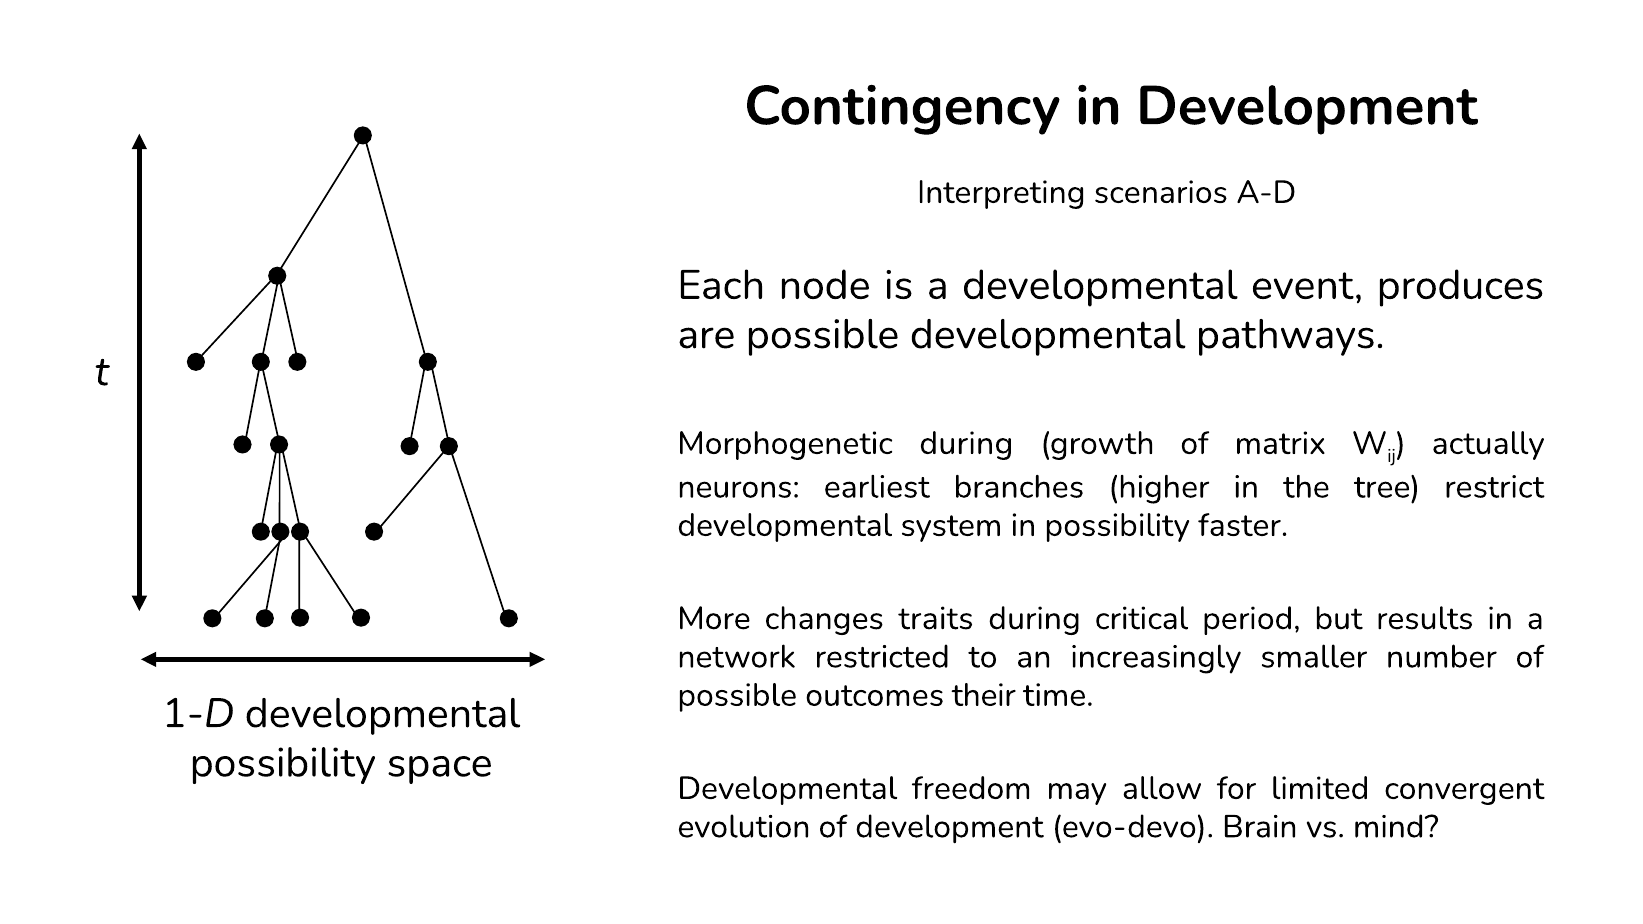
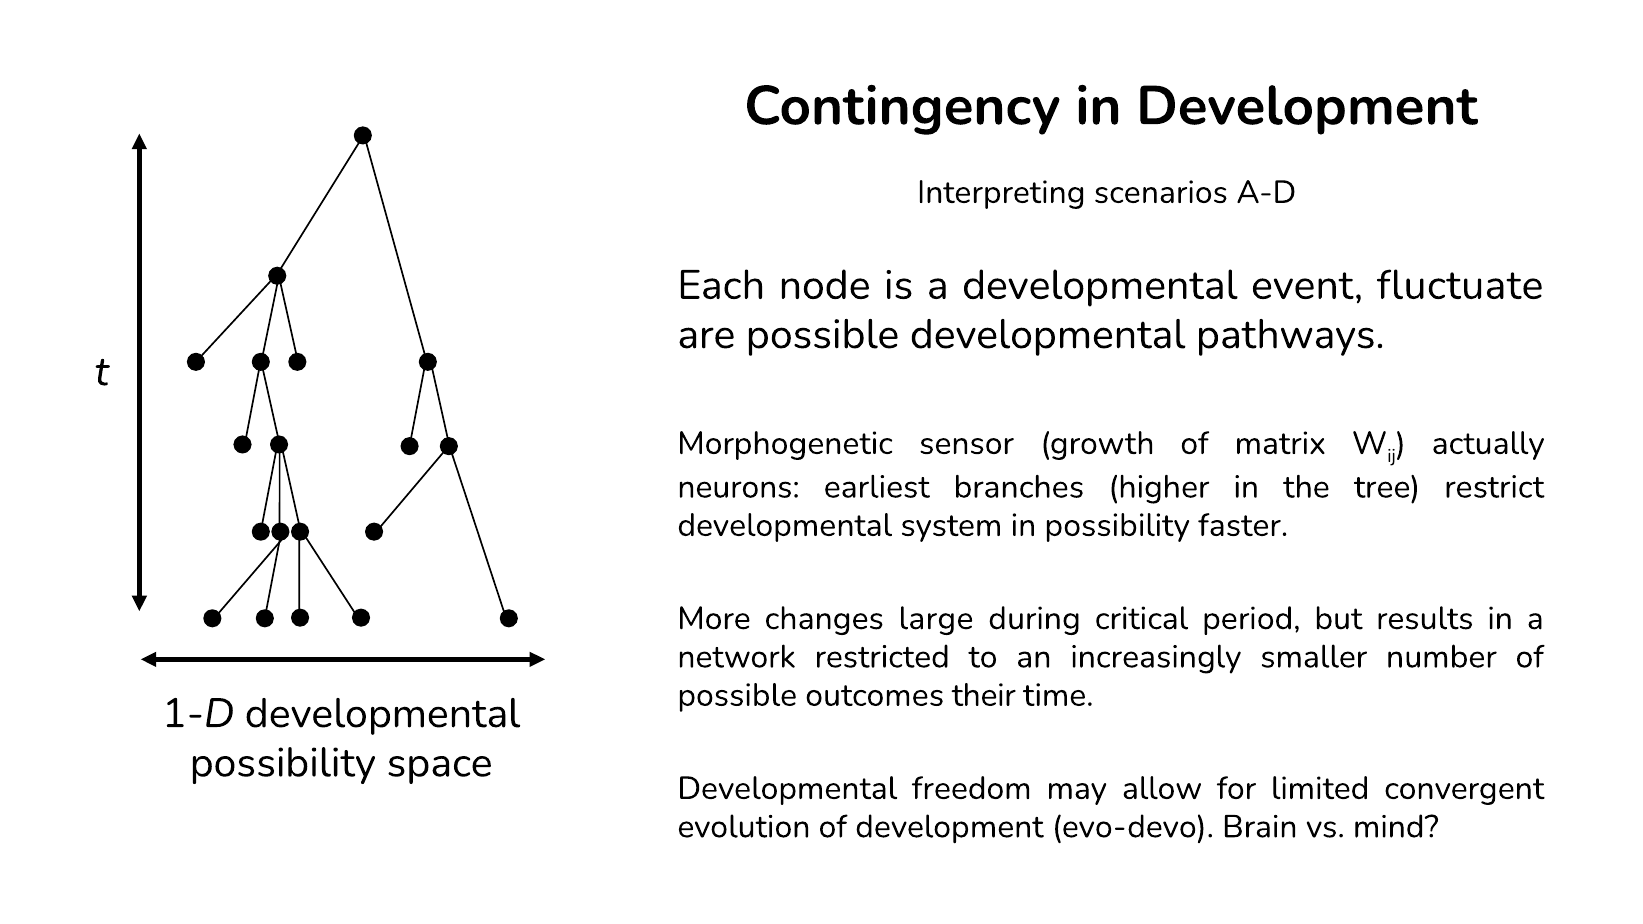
produces: produces -> fluctuate (1460, 285)
Morphogenetic during: during -> sensor (967, 443)
traits: traits -> large (936, 619)
